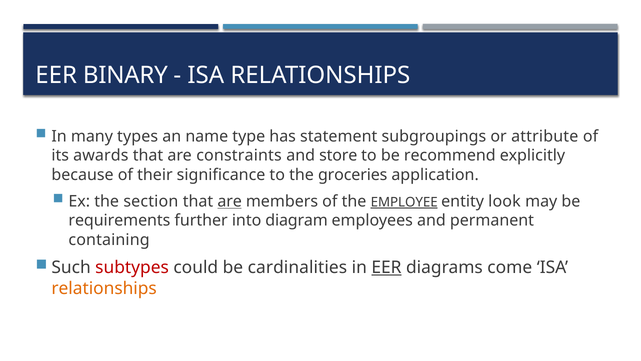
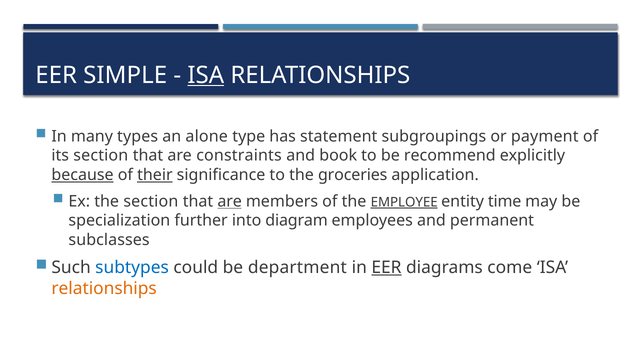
BINARY: BINARY -> SIMPLE (125, 75)
ISA underline: none -> present (206, 75)
name: name -> alone (207, 136)
attribute: attribute -> payment (545, 136)
its awards: awards -> section (101, 155)
store: store -> book (338, 155)
because underline: none -> present (83, 175)
their underline: none -> present (155, 175)
look: look -> time (505, 201)
requirements: requirements -> specialization (119, 220)
containing: containing -> subclasses (109, 240)
subtypes colour: red -> blue (132, 267)
cardinalities: cardinalities -> department (297, 267)
